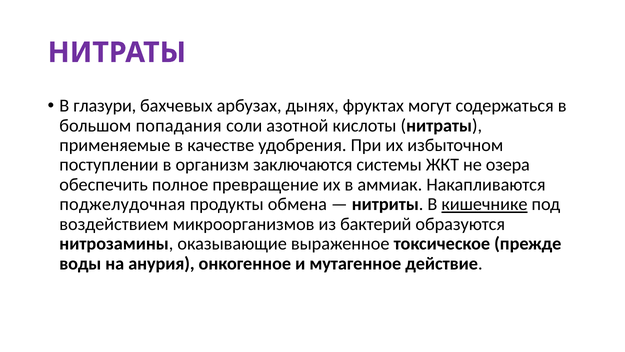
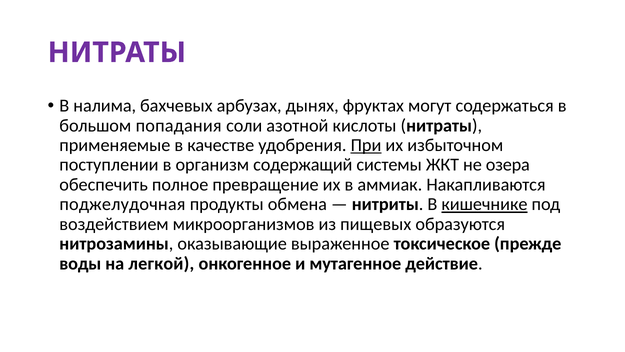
глазури: глазури -> налима (105, 106)
При underline: none -> present (366, 145)
заключаются: заключаются -> содержащий (303, 165)
бактерий: бактерий -> пищевых (376, 224)
анурия: анурия -> легкой (161, 263)
